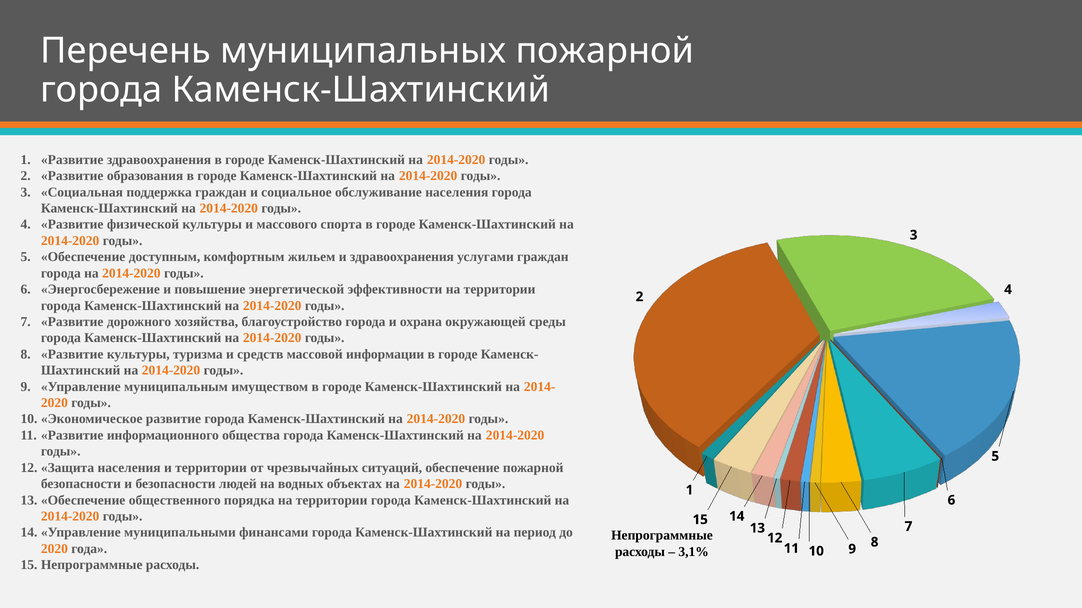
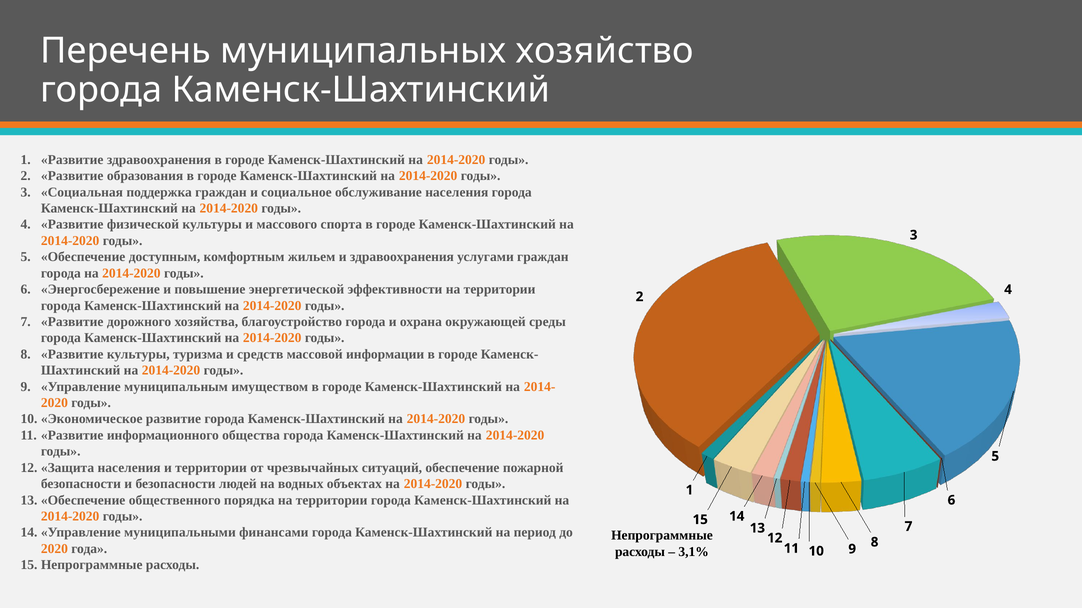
муниципальных пожарной: пожарной -> хозяйство (605, 51)
